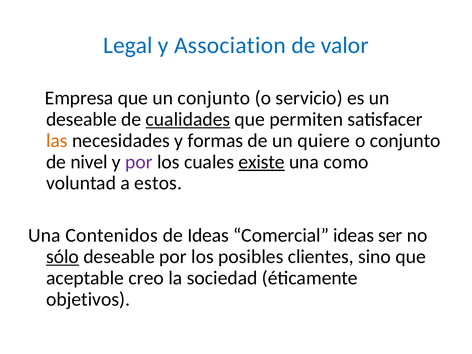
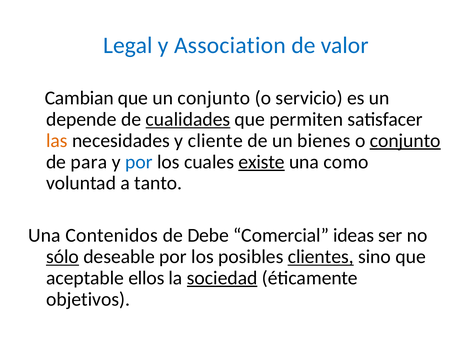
Empresa: Empresa -> Cambian (79, 98)
deseable: deseable -> depende (81, 119)
formas: formas -> cliente (215, 141)
quiere: quiere -> bienes (324, 141)
conjunto underline: none -> present (405, 141)
nivel: nivel -> para (89, 162)
por colour: purple -> blue (139, 162)
estos: estos -> tanto (158, 183)
de Ideas: Ideas -> Debe (208, 235)
clientes underline: none -> present (321, 257)
creo: creo -> ellos (146, 278)
sociedad underline: none -> present (222, 278)
